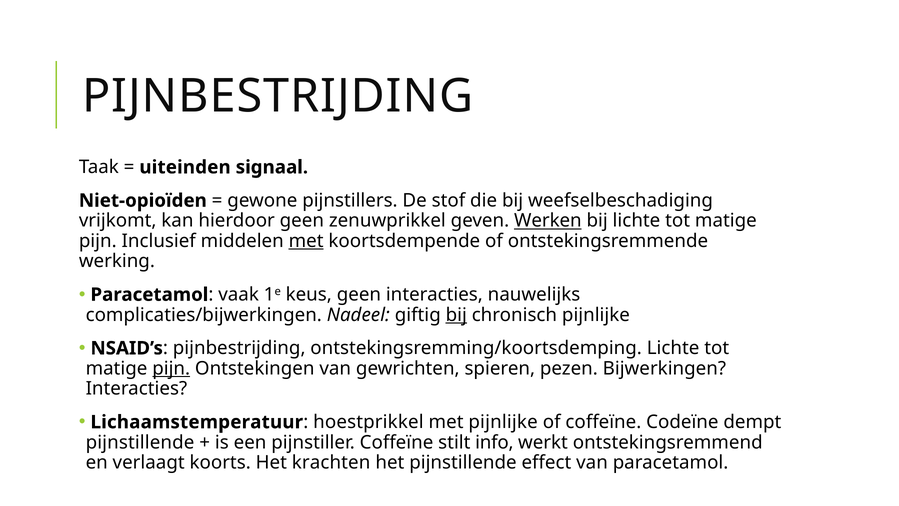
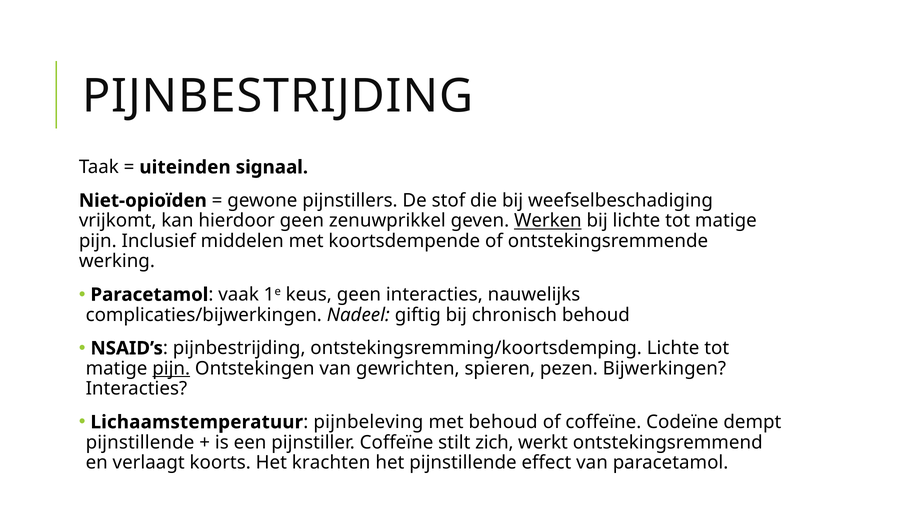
met underline: present -> none (306, 241)
bij underline: present -> none (456, 315)
chronisch pijnlijke: pijnlijke -> behoud (596, 315)
hoestprikkel: hoestprikkel -> pijnbeleving (368, 422)
met pijnlijke: pijnlijke -> behoud (503, 422)
info: info -> zich (494, 442)
